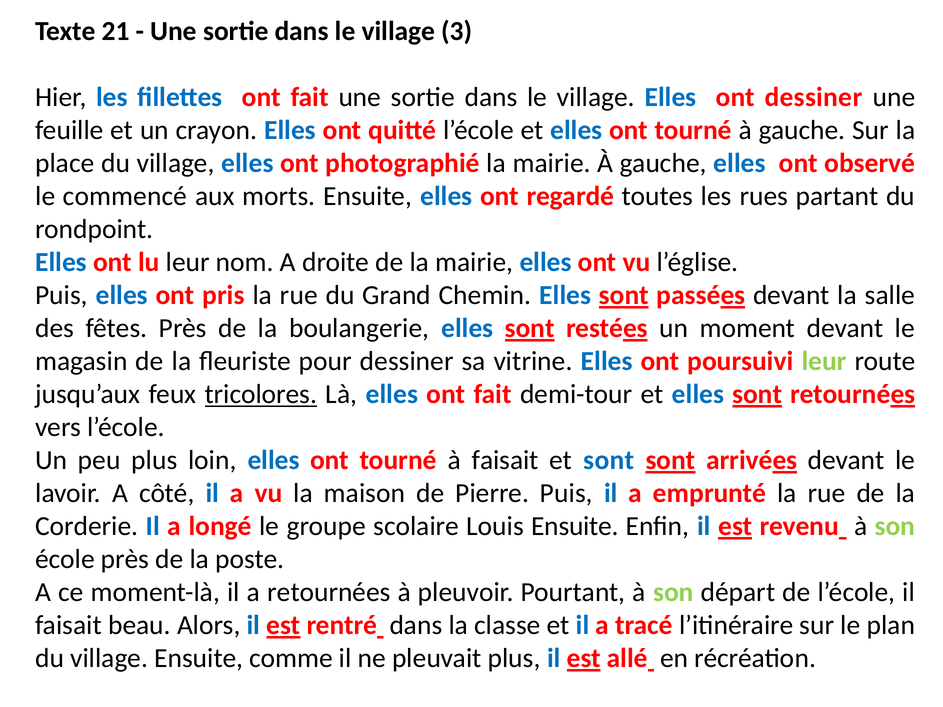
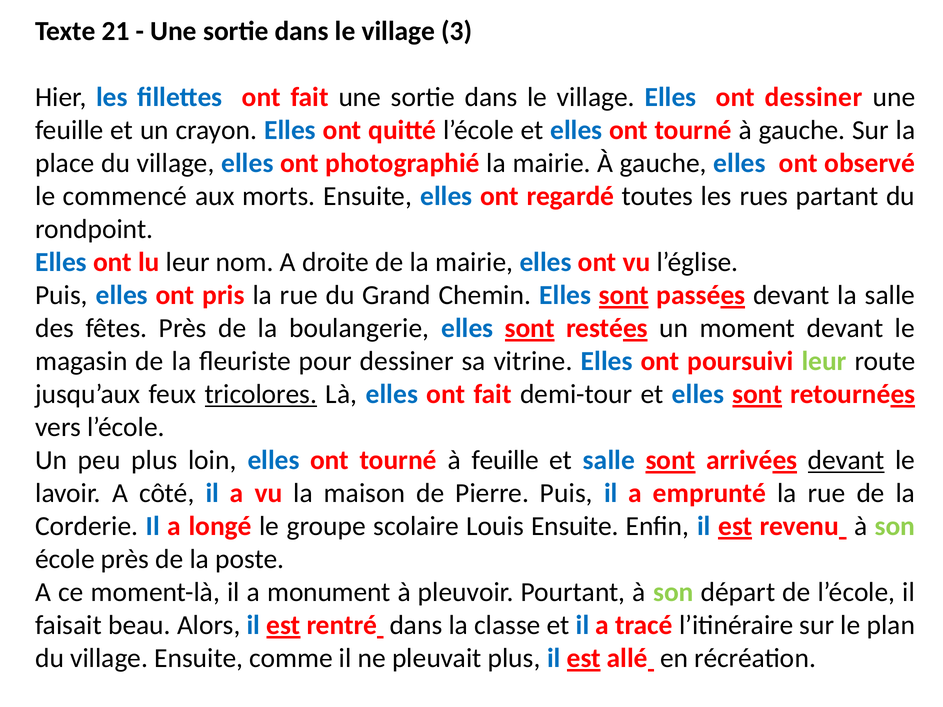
à faisait: faisait -> feuille (505, 460)
et sont: sont -> salle (609, 460)
devant underline: none -> present (846, 460)
a retournées: retournées -> monument (329, 593)
